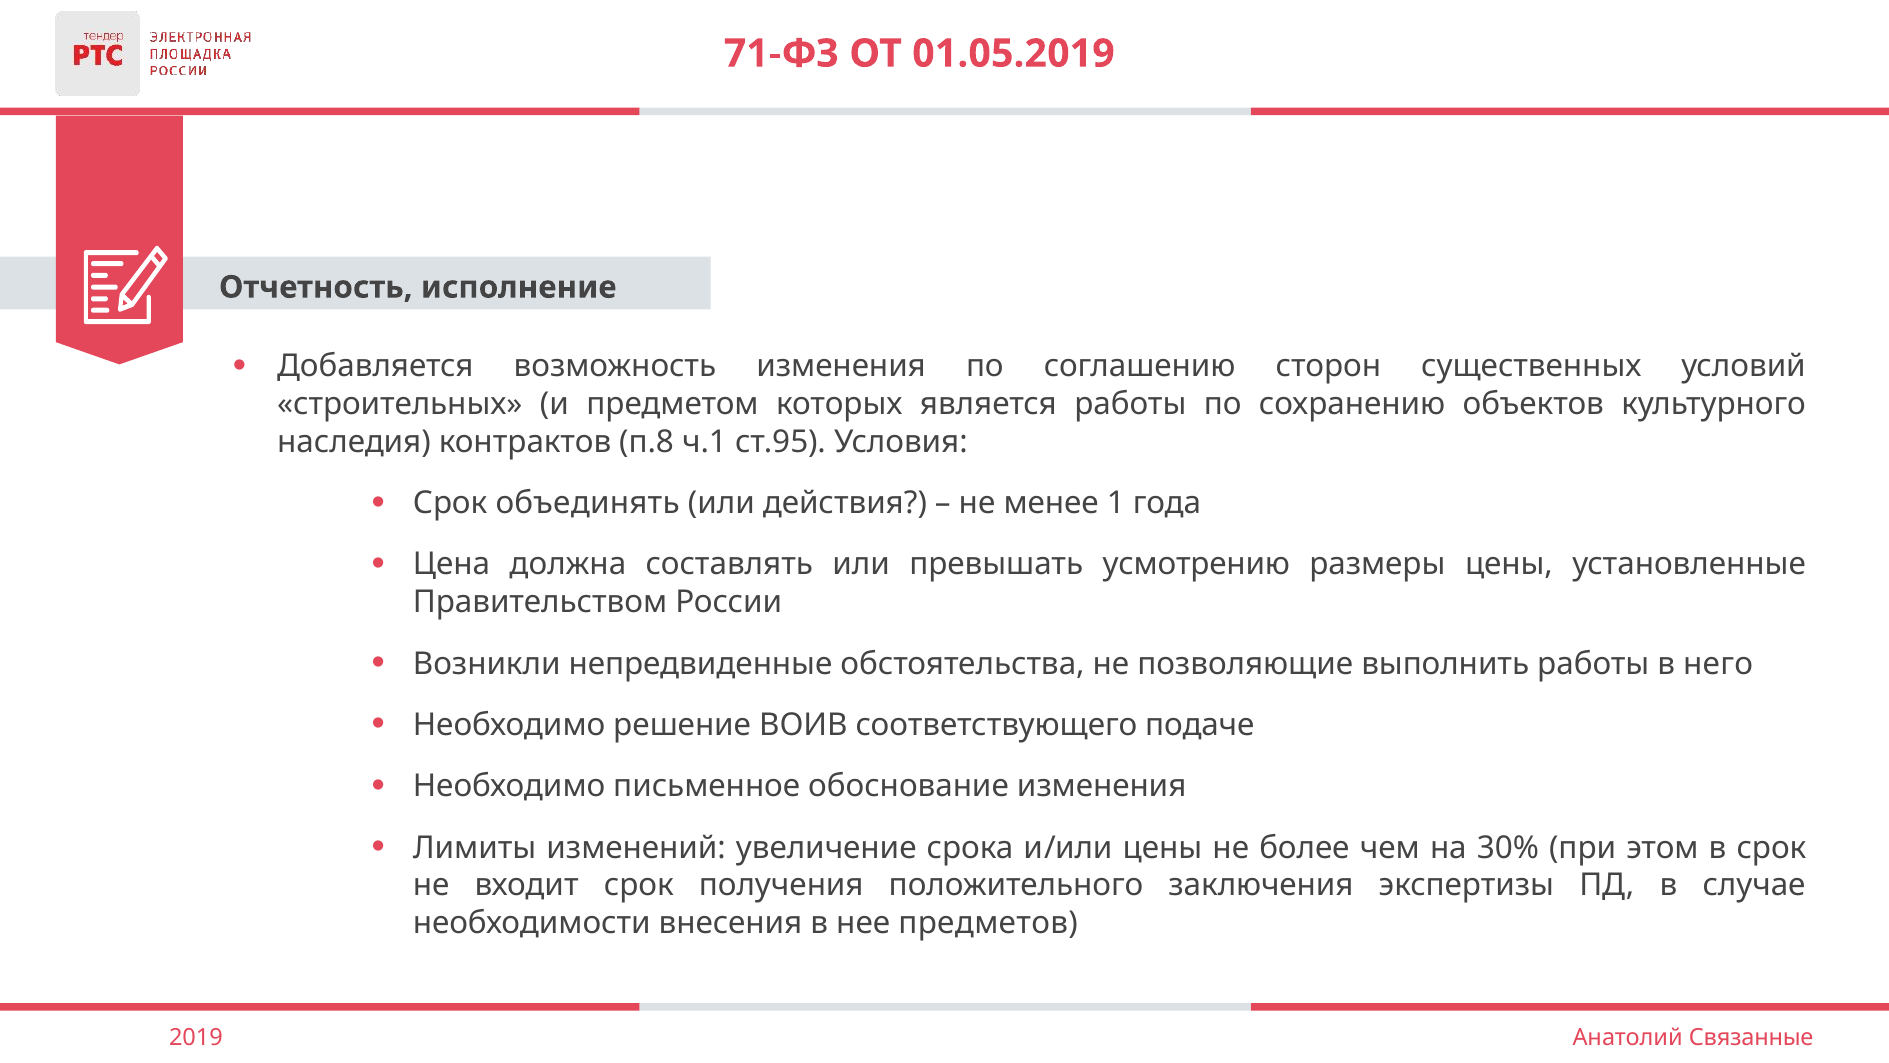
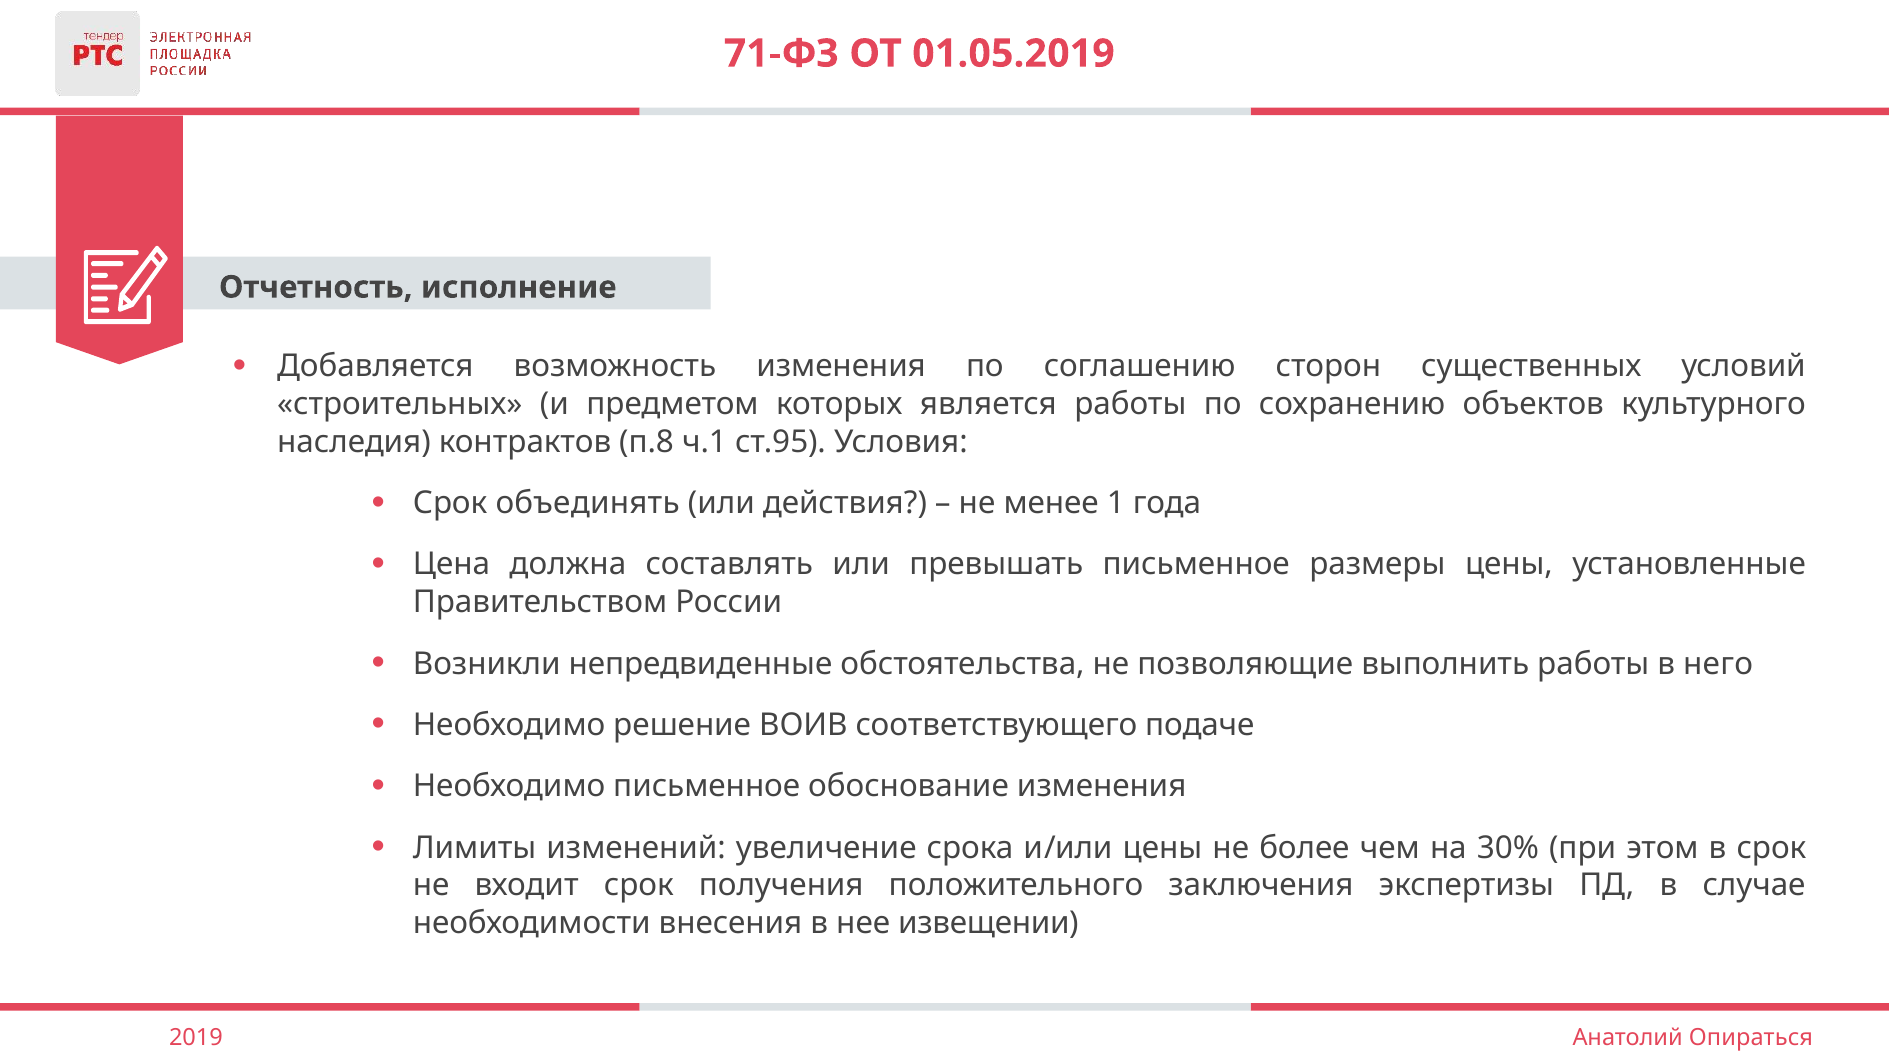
превышать усмотрению: усмотрению -> письменное (1196, 564)
предметов: предметов -> извещении (988, 923)
Связанные: Связанные -> Опираться (1751, 1037)
